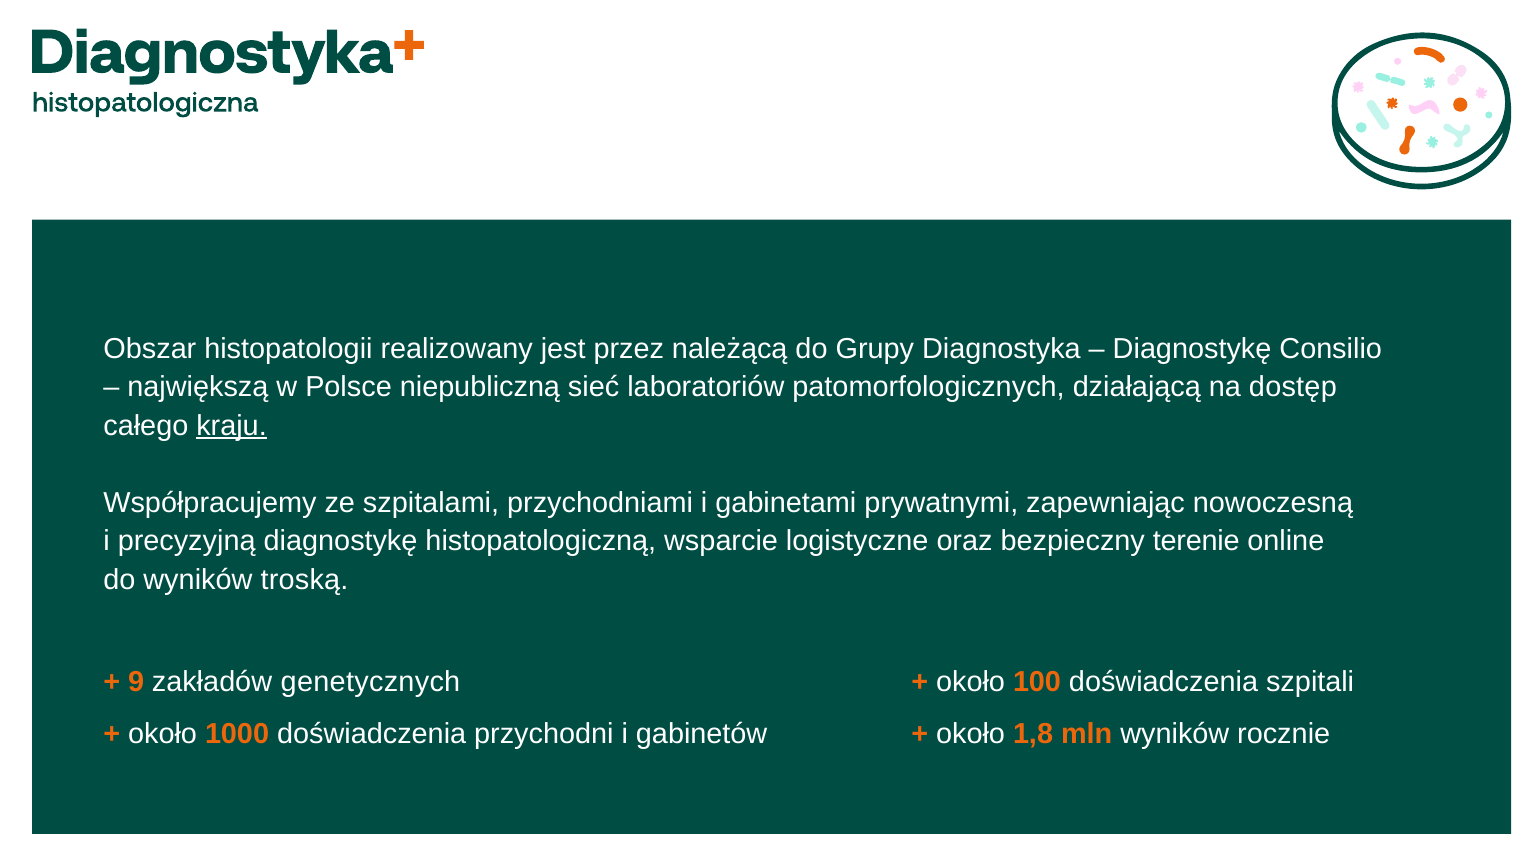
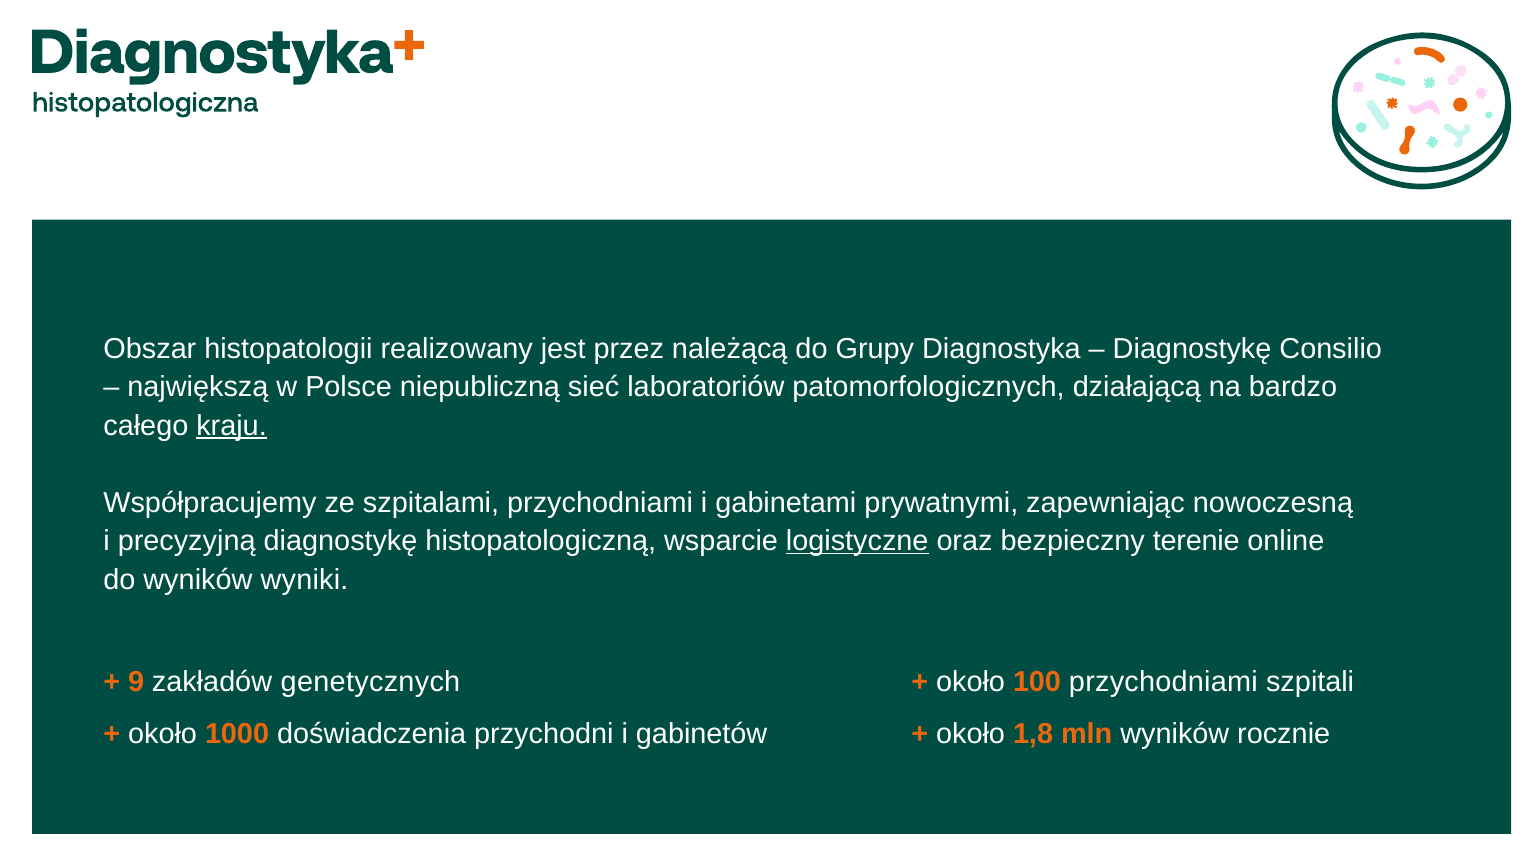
dostęp: dostęp -> bardzo (1293, 387)
logistyczne underline: none -> present (857, 541)
troską: troską -> wyniki (305, 579)
100 doświadczenia: doświadczenia -> przychodniami (1163, 682)
